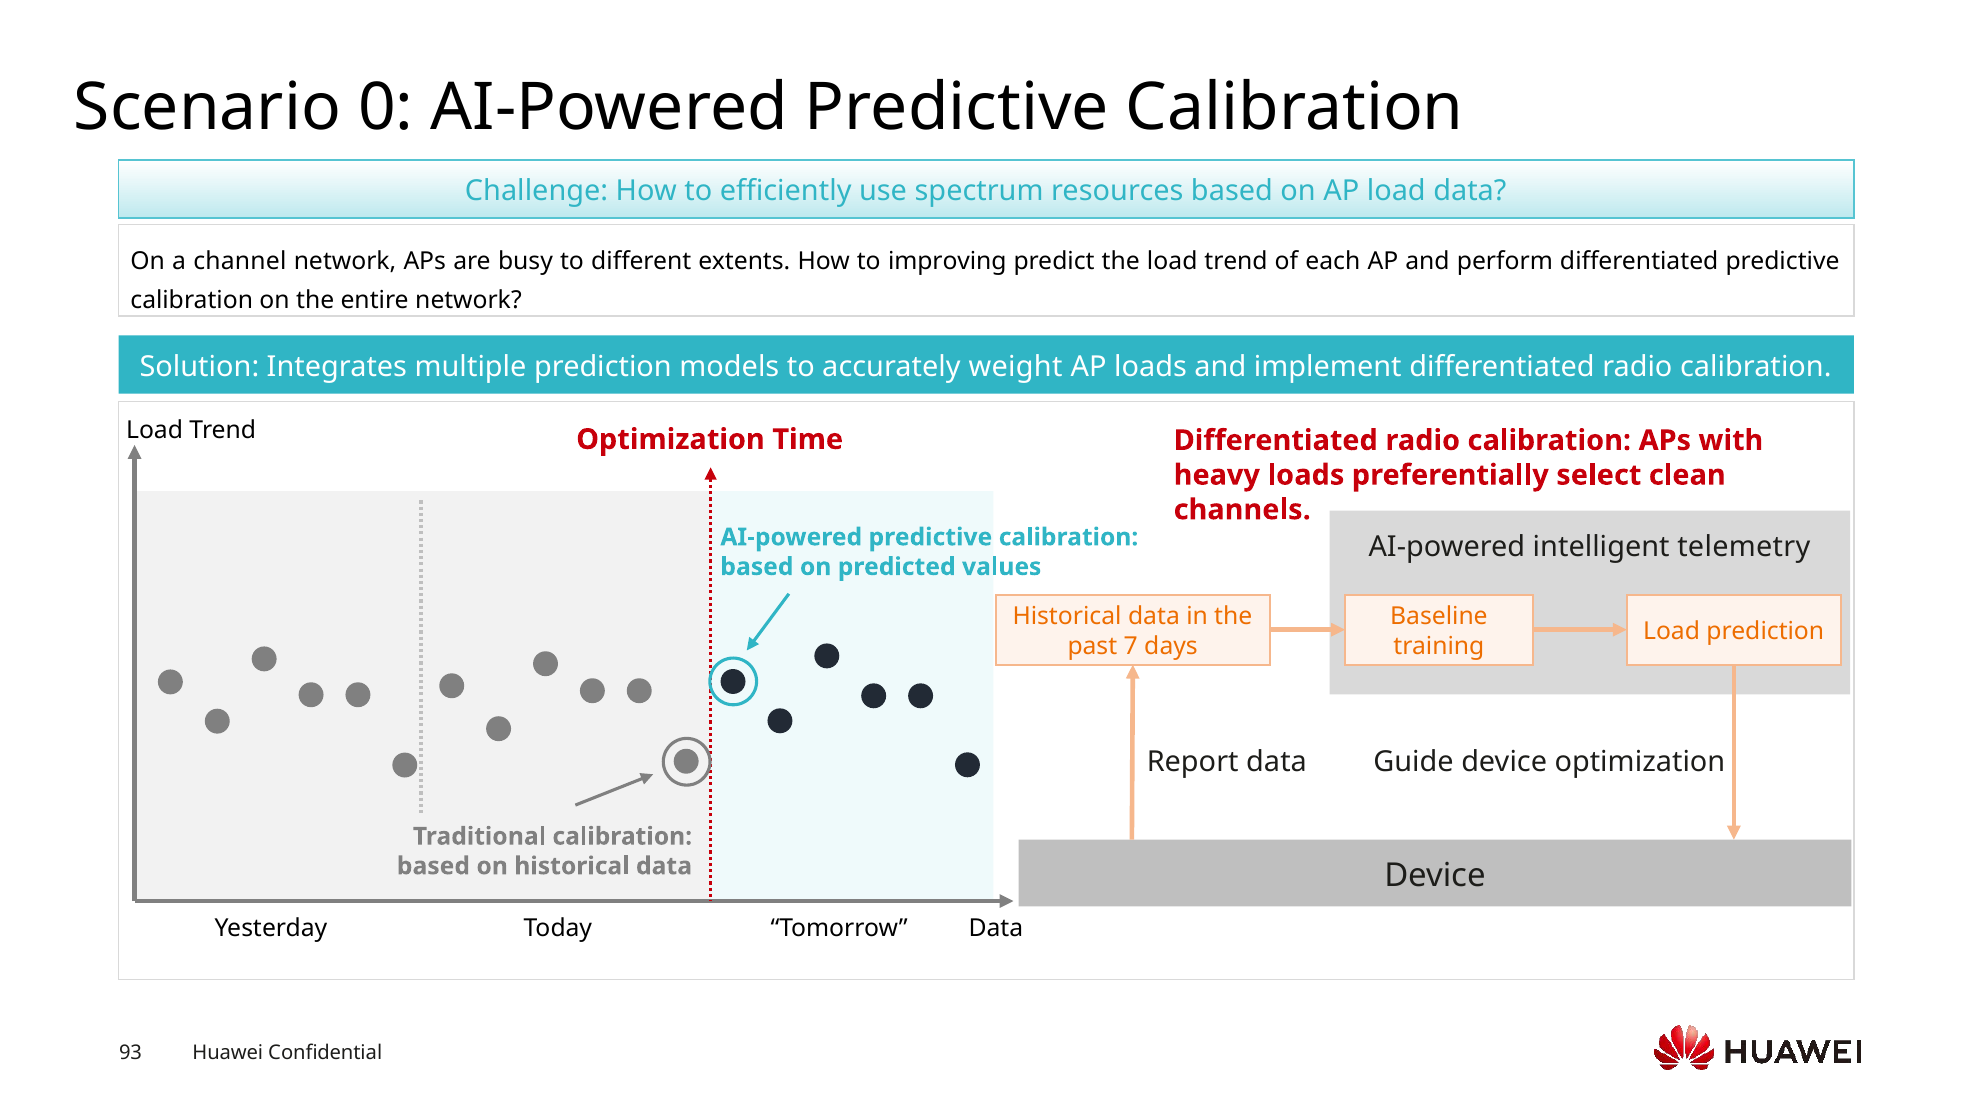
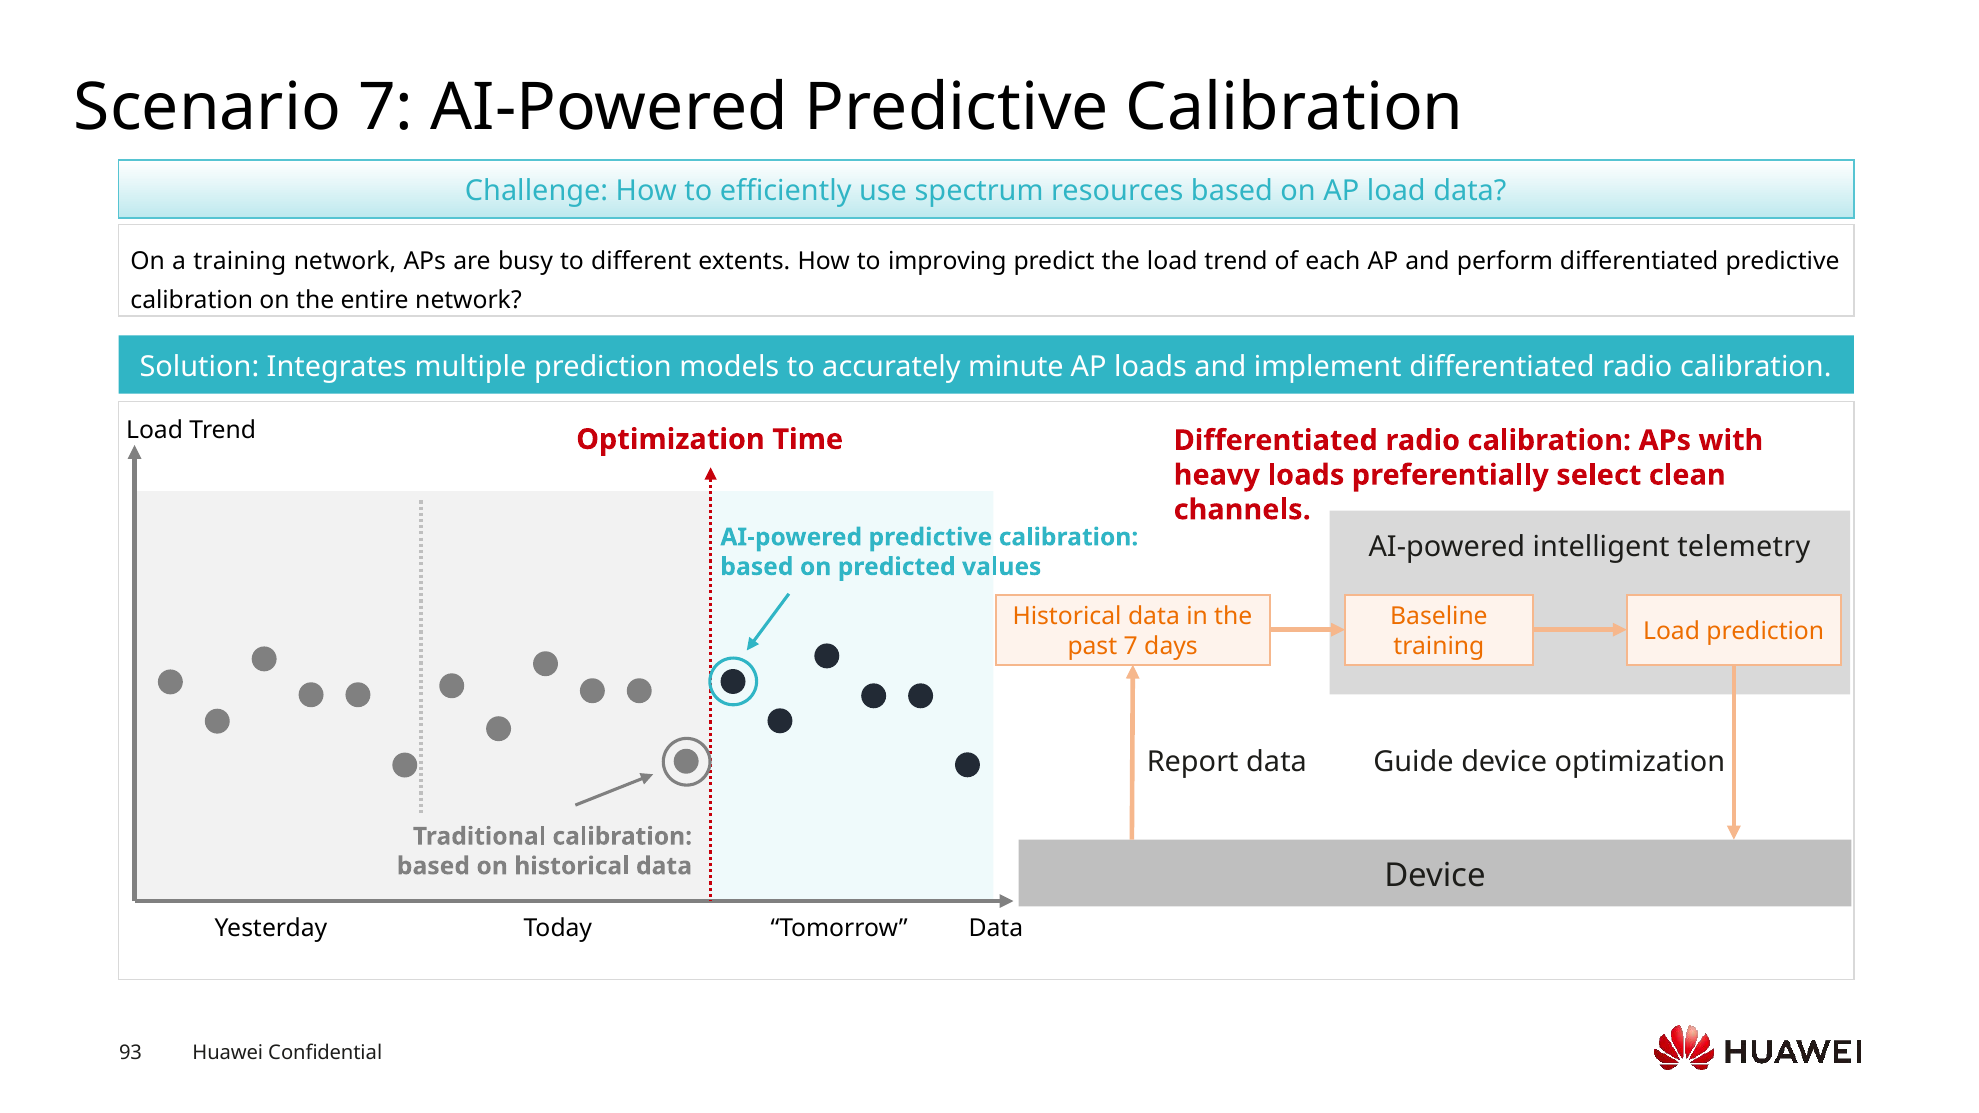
Scenario 0: 0 -> 7 (386, 108)
a channel: channel -> training (240, 261)
weight: weight -> minute (1016, 367)
